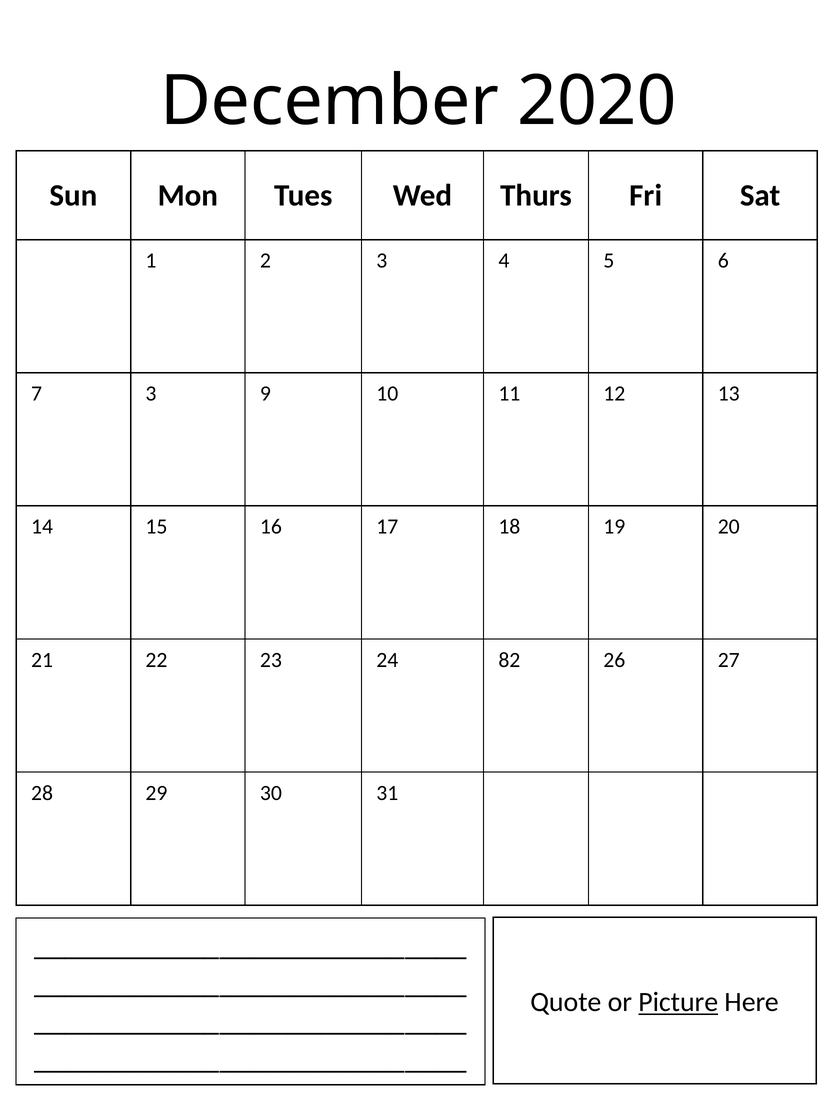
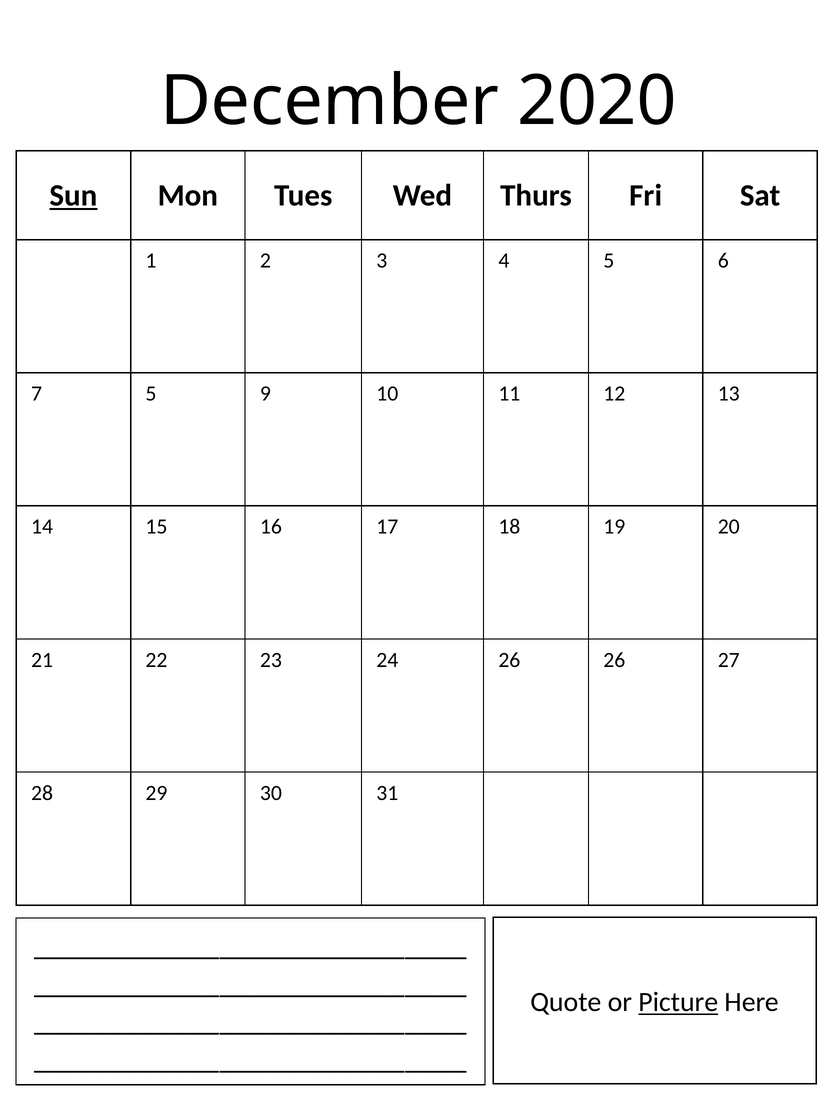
Sun underline: none -> present (73, 196)
7 3: 3 -> 5 (151, 394)
24 82: 82 -> 26 (509, 660)
